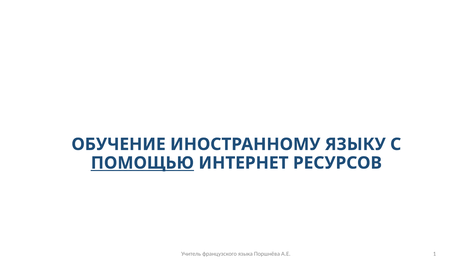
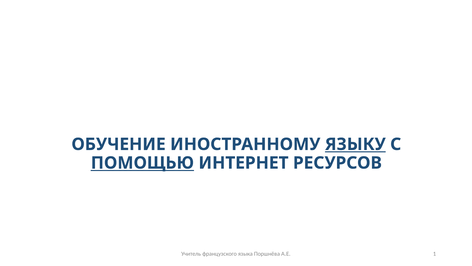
ЯЗЫКУ underline: none -> present (355, 144)
